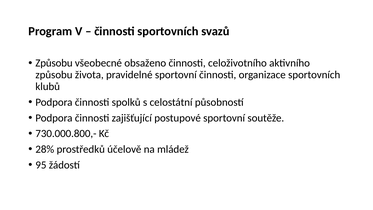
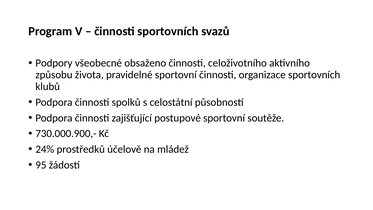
Způsobu: Způsobu -> Podpory (54, 63)
730.000.800,-: 730.000.800,- -> 730.000.900,- (66, 133)
28%: 28% -> 24% (45, 149)
